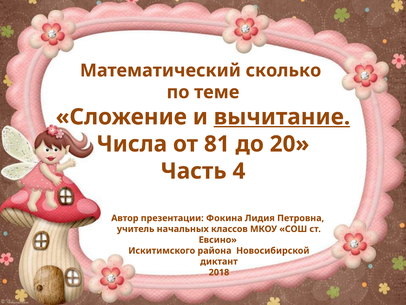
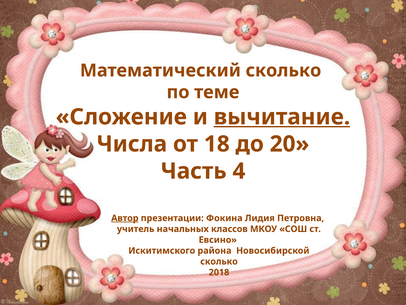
81: 81 -> 18 (217, 144)
Автор underline: none -> present (125, 218)
диктант: диктант -> сколько (219, 261)
